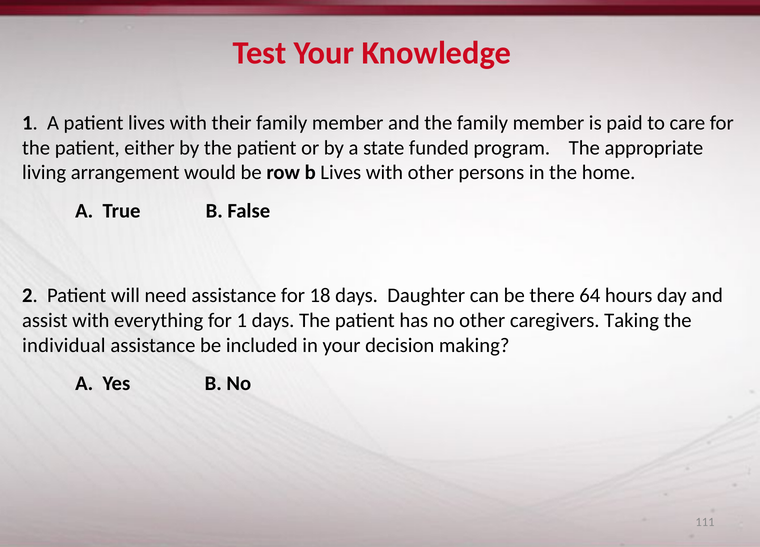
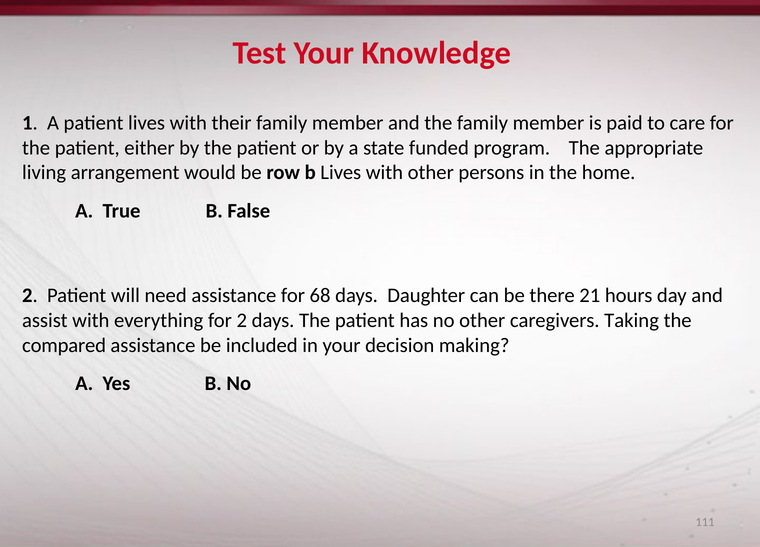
18: 18 -> 68 (320, 296)
64: 64 -> 21 (590, 296)
for 1: 1 -> 2 (242, 321)
individual: individual -> compared (64, 346)
